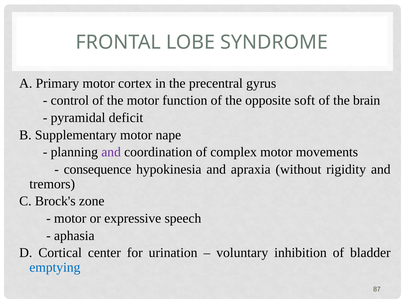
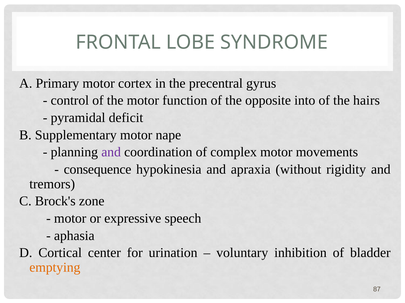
soft: soft -> into (305, 101)
brain: brain -> hairs (367, 101)
emptying colour: blue -> orange (55, 268)
